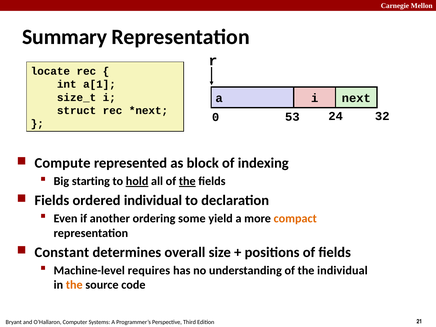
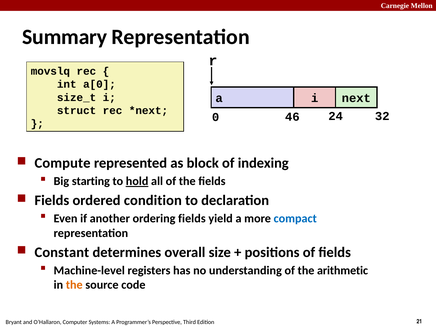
locate: locate -> movslq (50, 71)
a[1: a[1 -> a[0 (99, 84)
53: 53 -> 46 (292, 117)
the underline: present -> none (187, 181)
ordered individual: individual -> condition (153, 200)
ordering some: some -> fields (192, 219)
compact colour: orange -> blue (295, 219)
requires: requires -> registers (149, 270)
the individual: individual -> arithmetic (343, 270)
